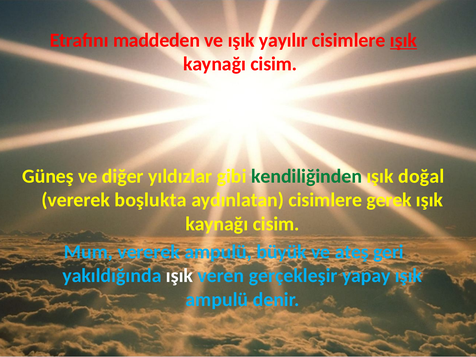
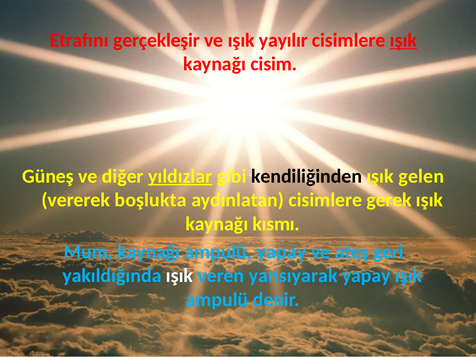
maddeden: maddeden -> gerçekleşir (157, 40)
yıldızlar underline: none -> present (180, 176)
kendiliğinden colour: green -> black (306, 176)
doğal: doğal -> gelen (421, 176)
cisim: cisim -> kısmı (276, 224)
Mum vererek: vererek -> kaynağı (149, 252)
ampulü büyük: büyük -> yapay (282, 252)
gerçekleşir: gerçekleşir -> yansıyarak (293, 276)
